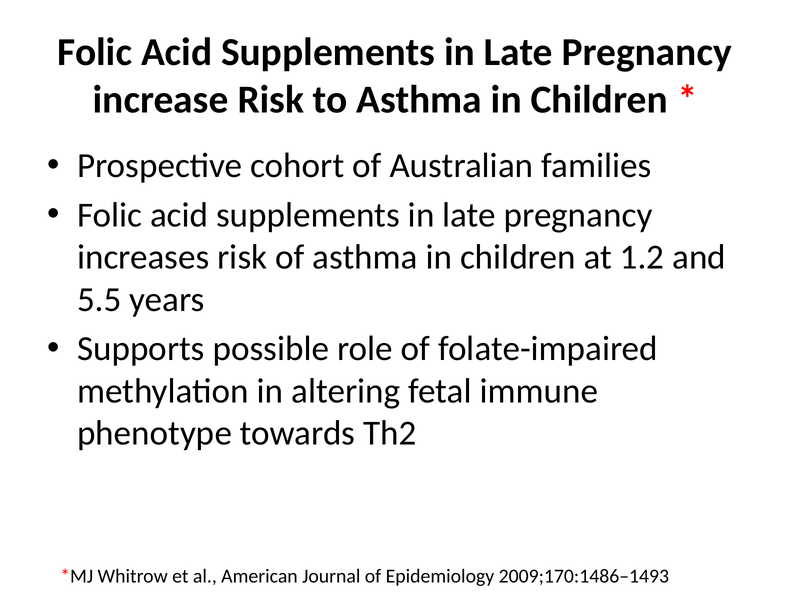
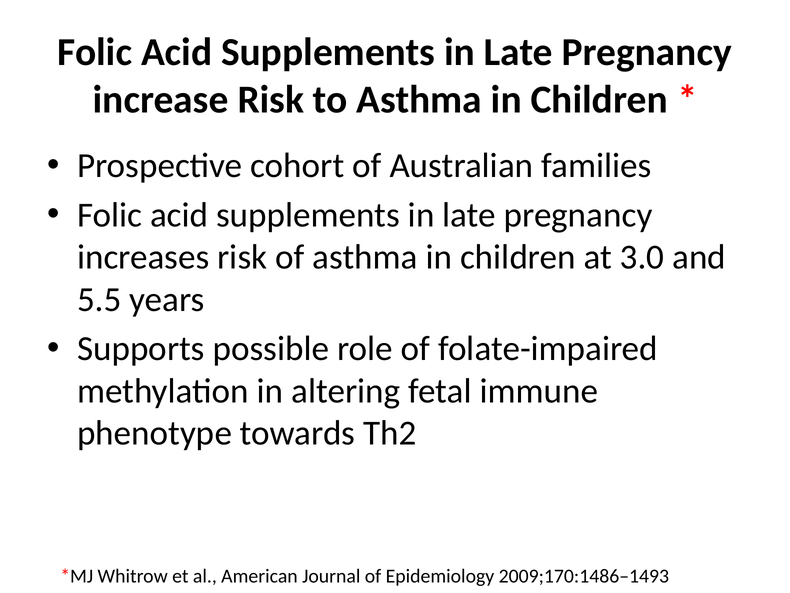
1.2: 1.2 -> 3.0 (642, 257)
